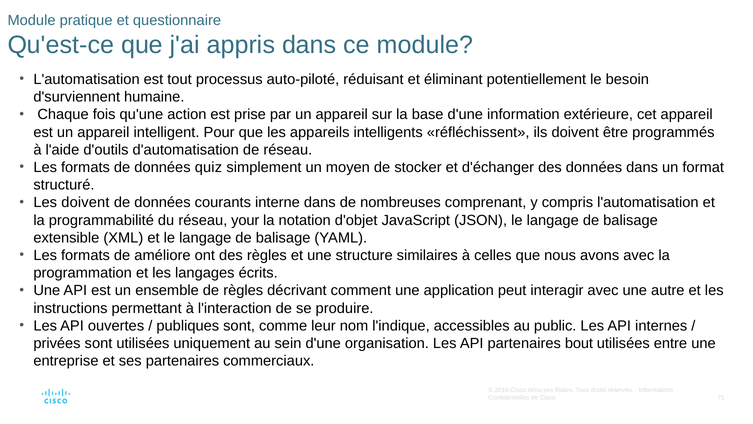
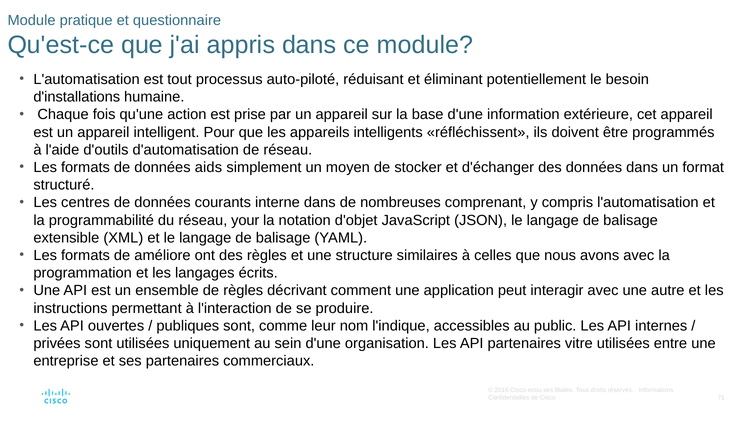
d'surviennent: d'surviennent -> d'installations (77, 97)
quiz: quiz -> aids (208, 167)
Les doivent: doivent -> centres (85, 202)
bout: bout -> vitre (579, 343)
